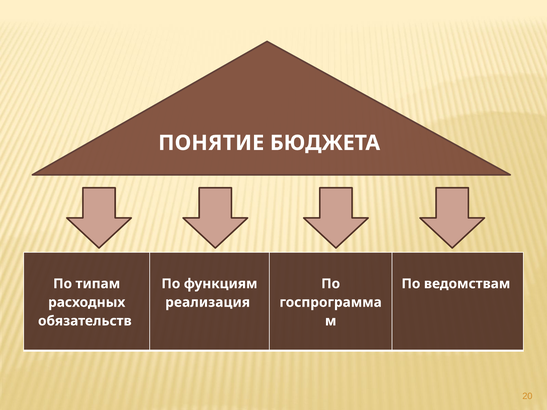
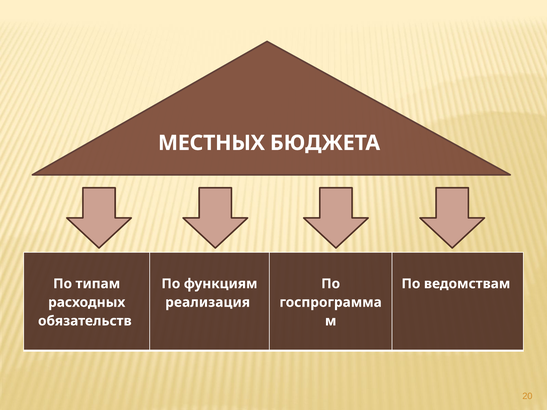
ПОНЯТИЕ: ПОНЯТИЕ -> МЕСТНЫХ (211, 143)
